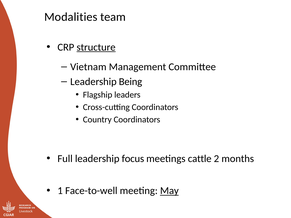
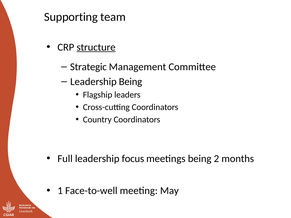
Modalities: Modalities -> Supporting (71, 17)
Vietnam: Vietnam -> Strategic (88, 67)
meetings cattle: cattle -> being (200, 159)
May underline: present -> none (169, 191)
